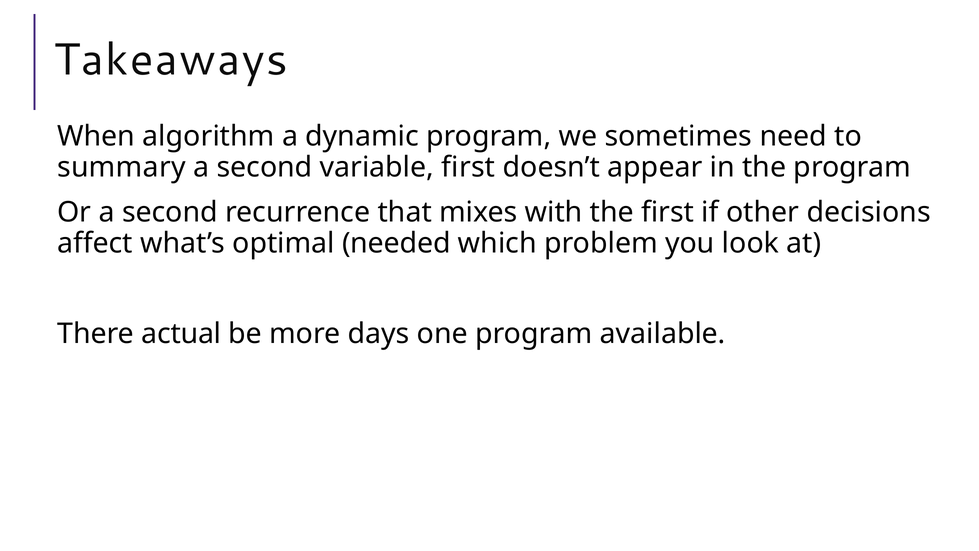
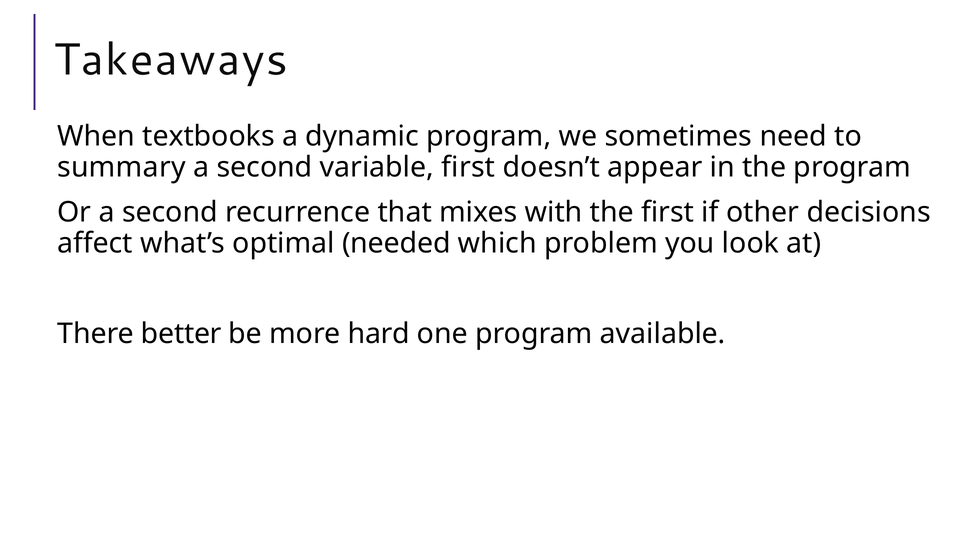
algorithm: algorithm -> textbooks (209, 136)
actual: actual -> better (181, 334)
days: days -> hard (379, 334)
